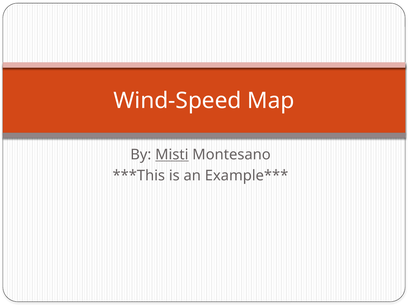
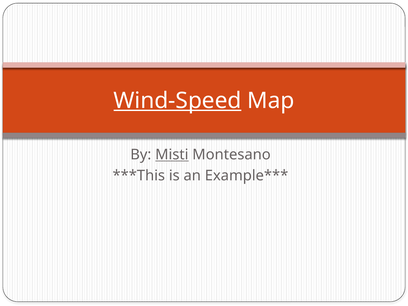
Wind-Speed underline: none -> present (177, 101)
